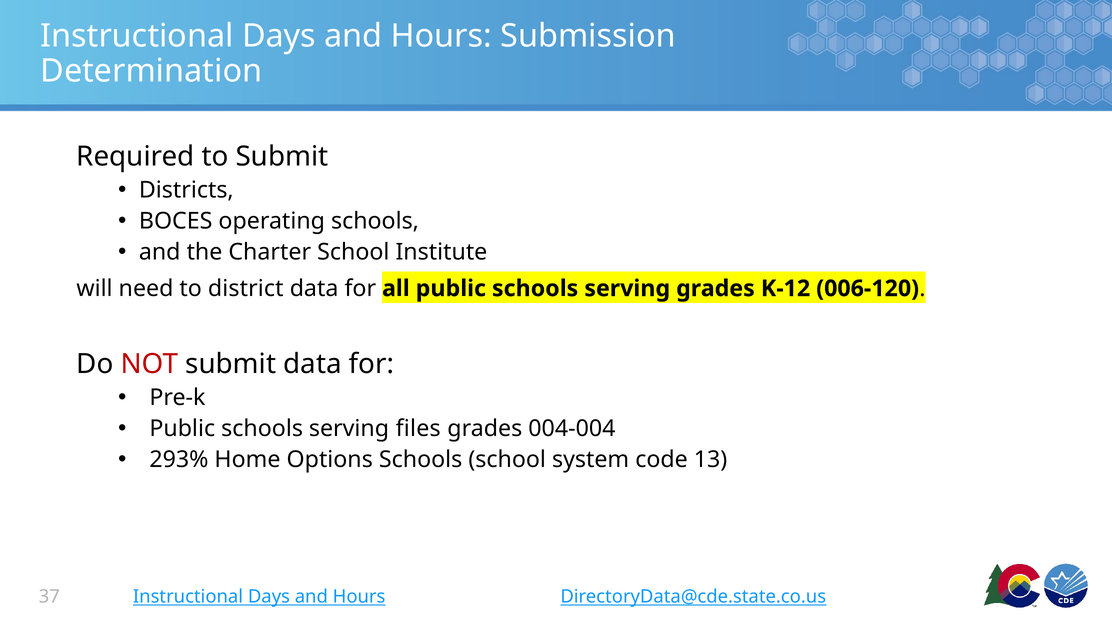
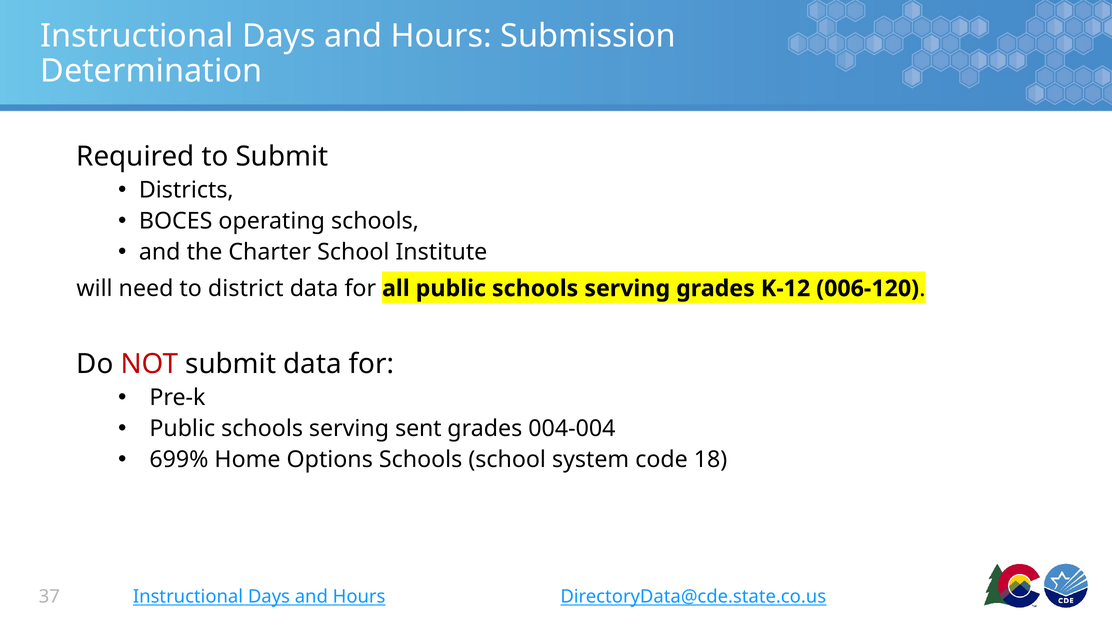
files: files -> sent (418, 428)
293%: 293% -> 699% (179, 459)
13: 13 -> 18 (711, 459)
